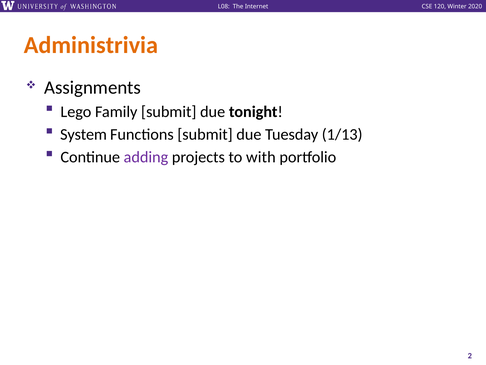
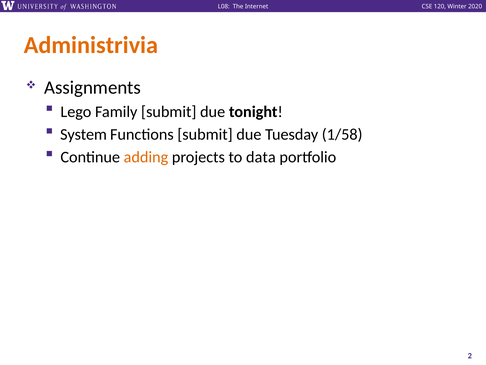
1/13: 1/13 -> 1/58 (342, 134)
adding colour: purple -> orange (146, 157)
with: with -> data (261, 157)
